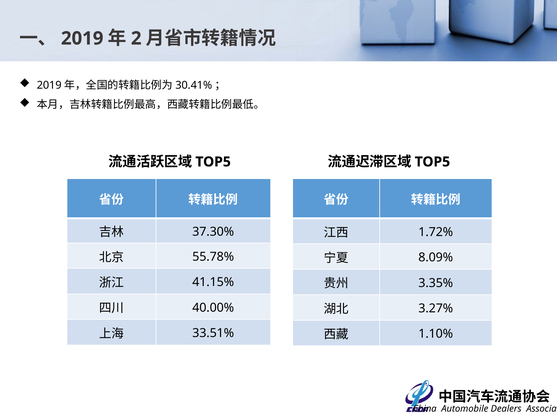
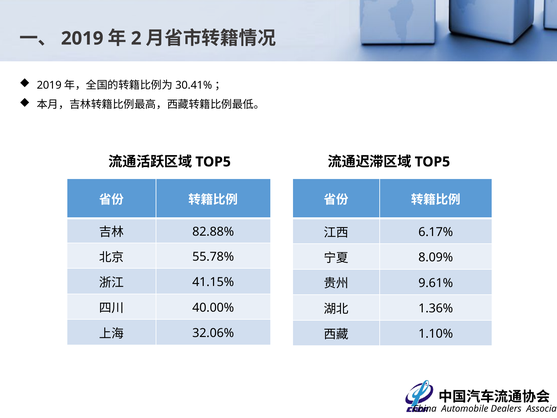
37.30%: 37.30% -> 82.88% (213, 231)
1.72%: 1.72% -> 6.17% (436, 232)
3.35%: 3.35% -> 9.61% (436, 283)
3.27%: 3.27% -> 1.36% (436, 308)
33.51%: 33.51% -> 32.06% (213, 333)
